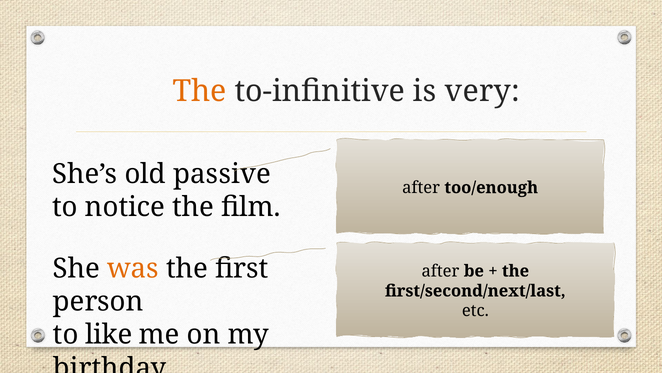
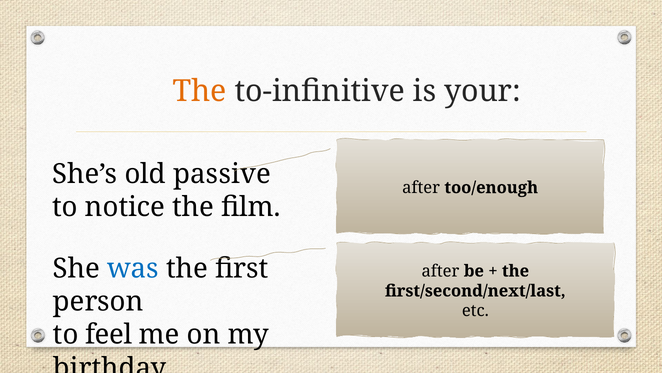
very: very -> your (482, 91)
was colour: orange -> blue (133, 268)
like: like -> feel (109, 334)
